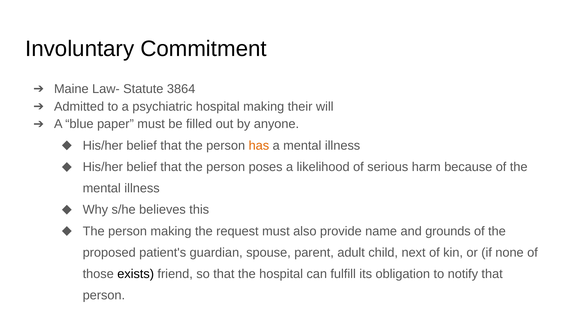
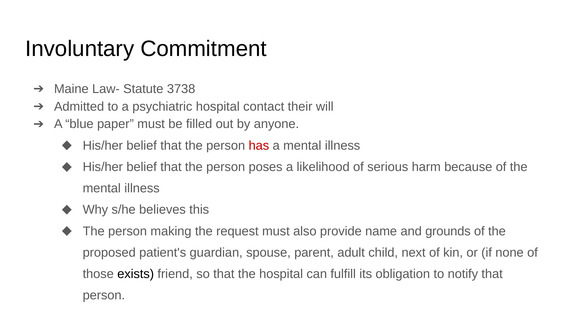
3864: 3864 -> 3738 (181, 89)
hospital making: making -> contact (264, 106)
has colour: orange -> red (259, 145)
